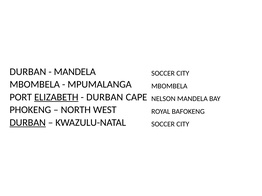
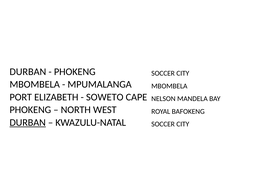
MANDELA: MANDELA -> PHOKENG (75, 72)
ELIZABETH underline: present -> none (56, 97)
DURBAN: DURBAN -> SOWETO (105, 97)
